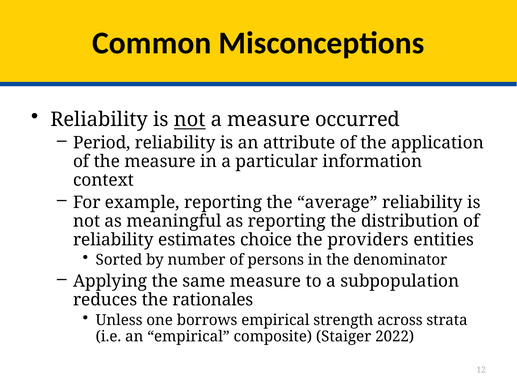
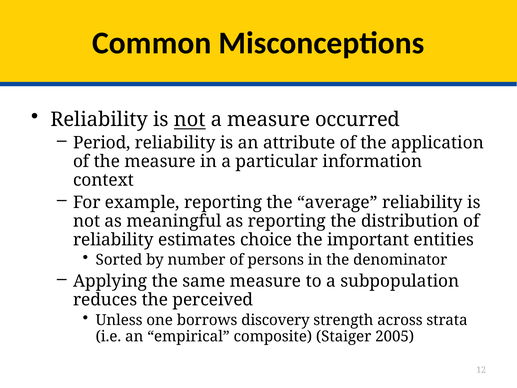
providers: providers -> important (368, 240)
rationales: rationales -> perceived (213, 300)
borrows empirical: empirical -> discovery (275, 320)
2022: 2022 -> 2005 (395, 336)
